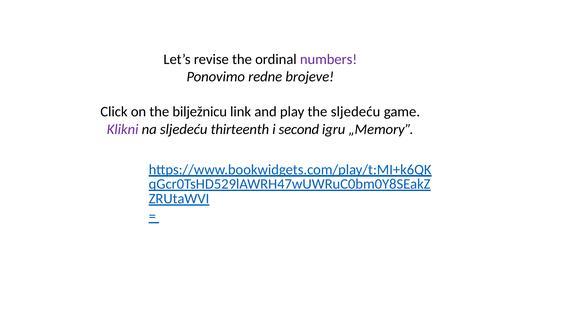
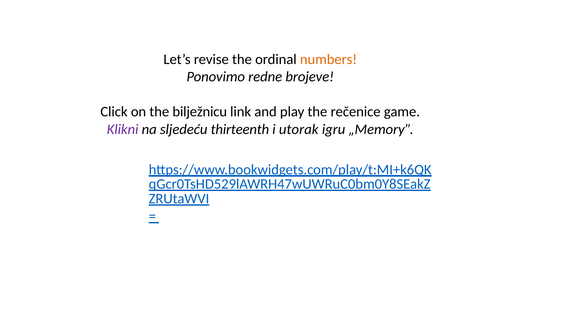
numbers colour: purple -> orange (329, 59)
the sljedeću: sljedeću -> rečenice (356, 112)
second: second -> utorak (299, 129)
